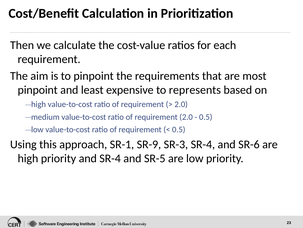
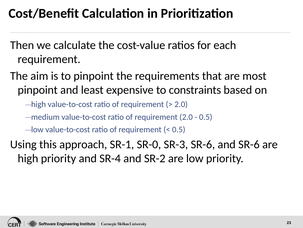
represents: represents -> constraints (195, 90)
SR-9: SR-9 -> SR-0 (149, 144)
SR-3 SR-4: SR-4 -> SR-6 (203, 144)
SR-5: SR-5 -> SR-2 (155, 158)
